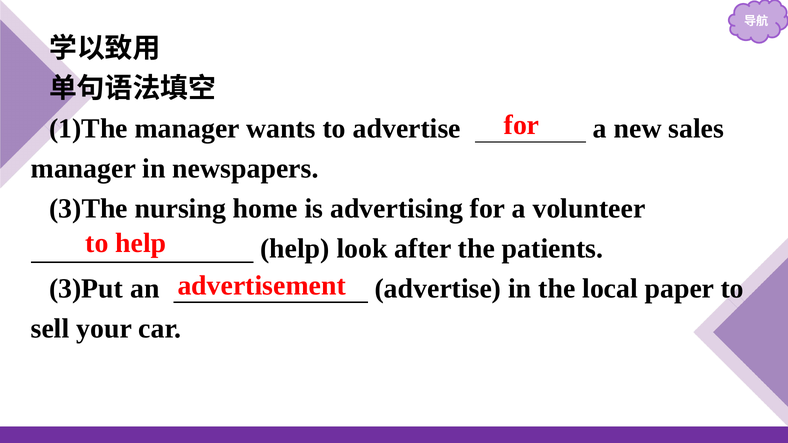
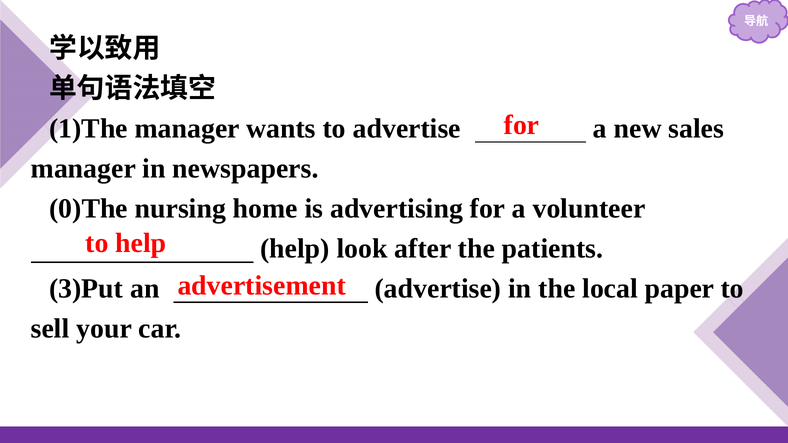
3)The: 3)The -> 0)The (88, 209)
